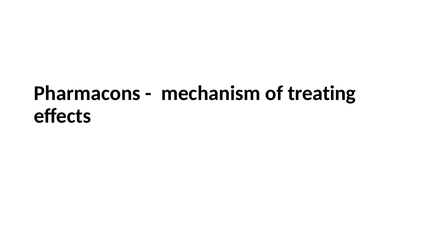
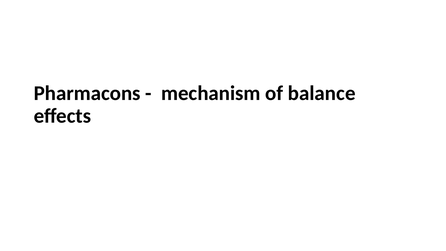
treating: treating -> balance (322, 93)
